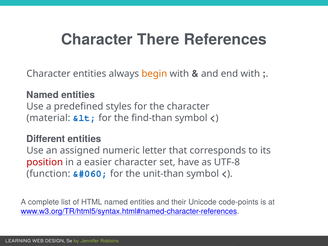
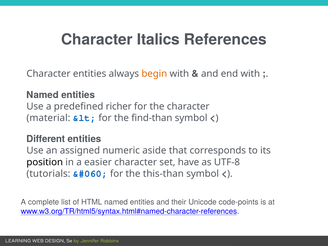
There: There -> Italics (158, 40)
styles: styles -> richer (119, 106)
letter: letter -> aside (154, 151)
position colour: red -> black (45, 162)
function: function -> tutorials (48, 174)
unit-than: unit-than -> this-than (163, 174)
